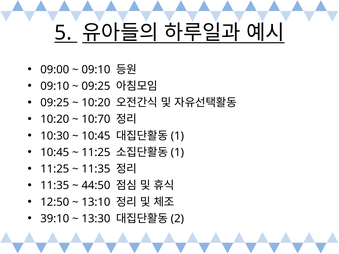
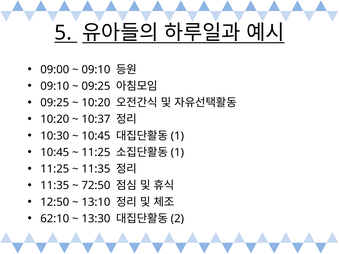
10:70: 10:70 -> 10:37 (96, 119)
44:50: 44:50 -> 72:50 (96, 186)
39:10: 39:10 -> 62:10 (55, 219)
